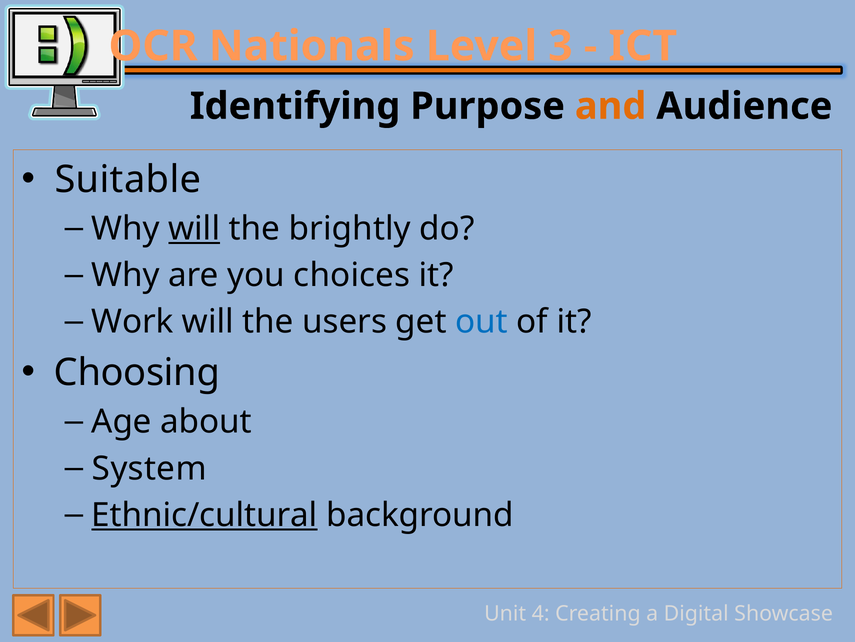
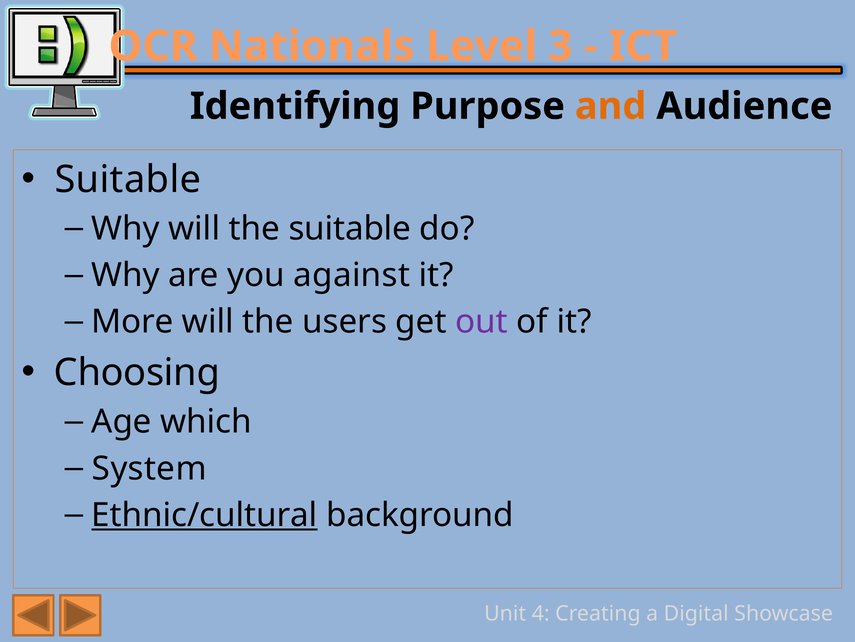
will underline: present -> none (194, 228)
the brightly: brightly -> suitable (350, 228)
choices: choices -> against (352, 275)
Work: Work -> More (132, 322)
out colour: blue -> purple (482, 322)
about: about -> which (206, 421)
